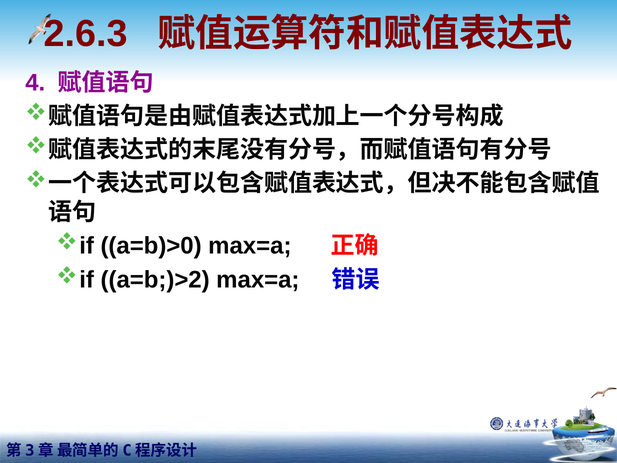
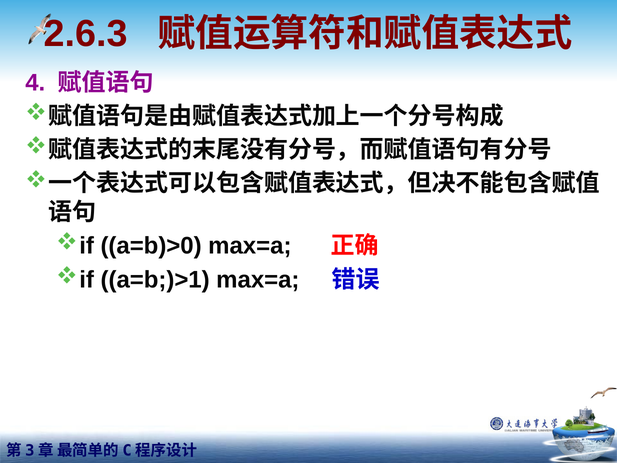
a=b;)>2: a=b;)>2 -> a=b;)>1 (155, 279)
